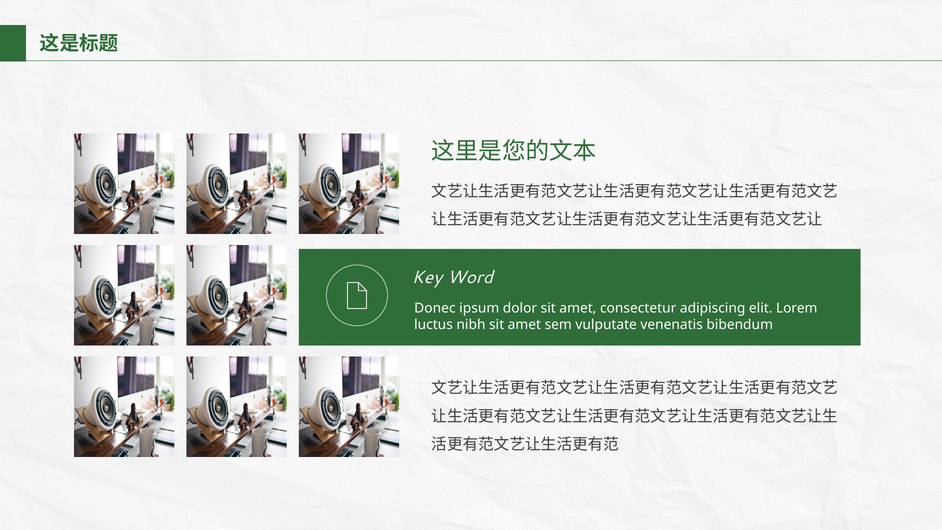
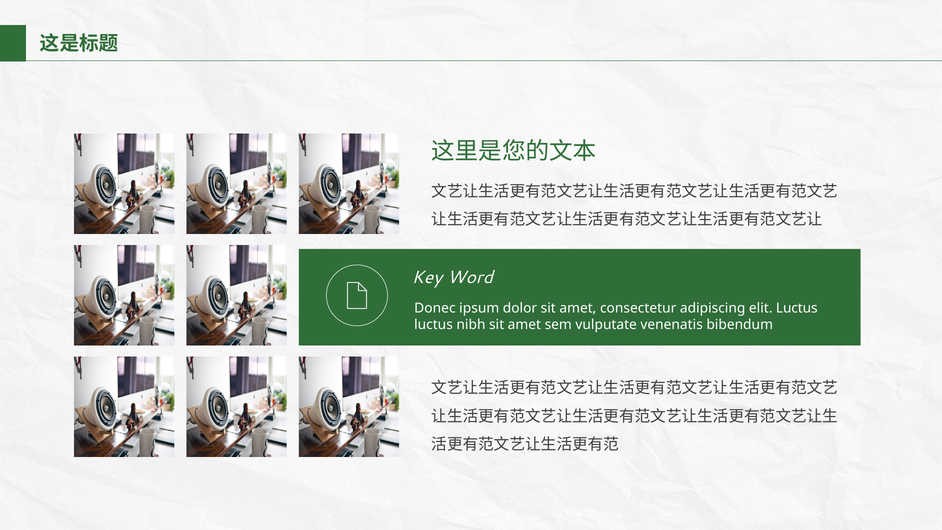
elit Lorem: Lorem -> Luctus (797, 308)
